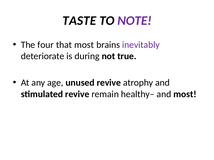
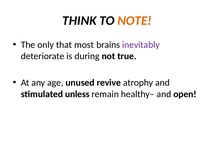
TASTE: TASTE -> THINK (79, 21)
NOTE colour: purple -> orange (134, 21)
four: four -> only (46, 45)
stimulated revive: revive -> unless (77, 94)
and most: most -> open (185, 94)
